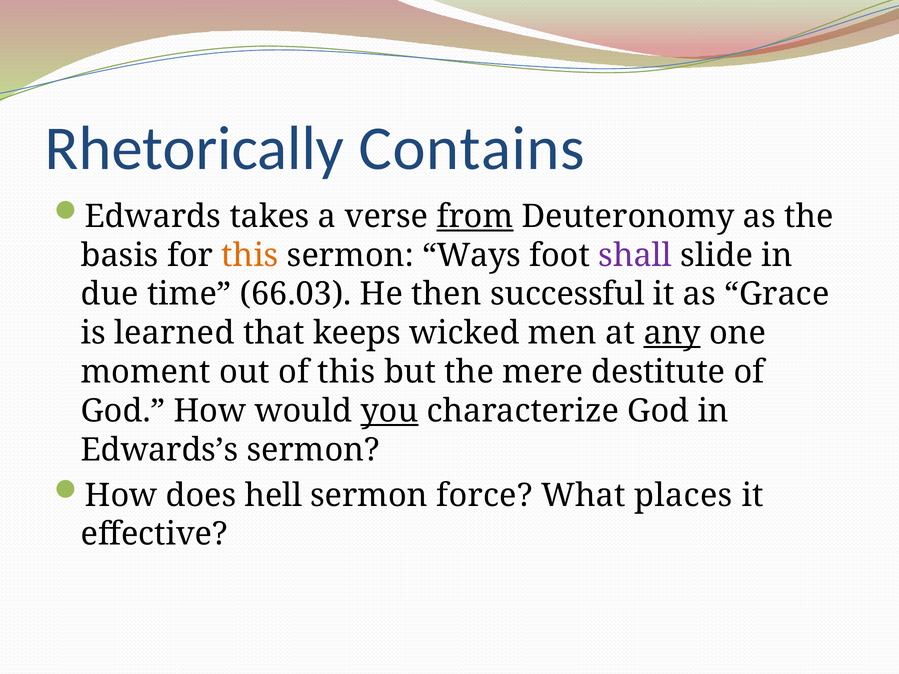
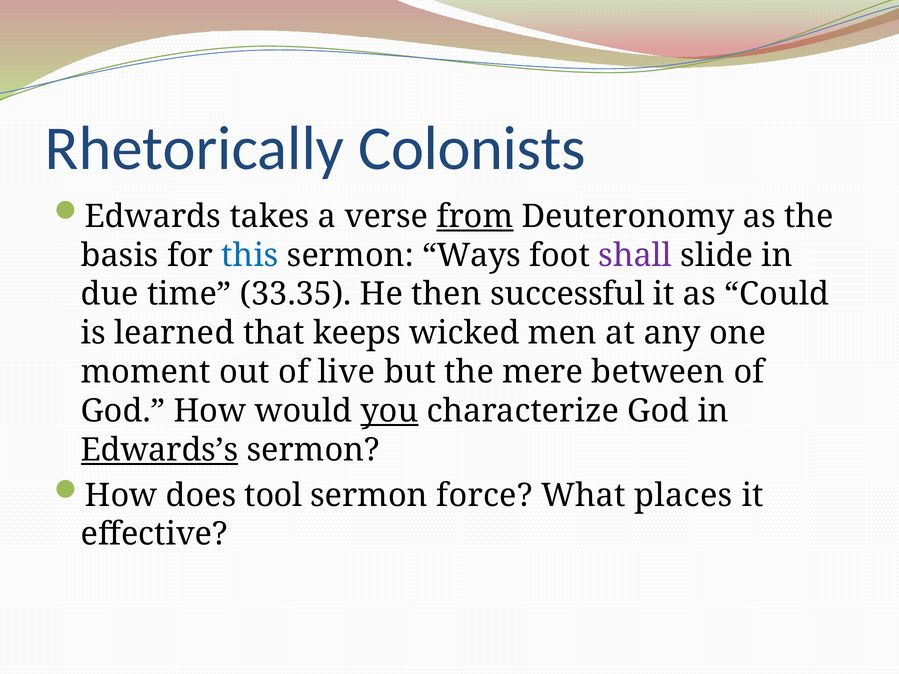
Contains: Contains -> Colonists (472, 149)
this colour: orange -> blue (250, 255)
66.03: 66.03 -> 33.35 (296, 294)
Grace: Grace -> Could (777, 294)
any underline: present -> none (672, 333)
of this: this -> live (346, 372)
destitute: destitute -> between (658, 372)
Edwards’s underline: none -> present (160, 450)
hell: hell -> tool (273, 495)
